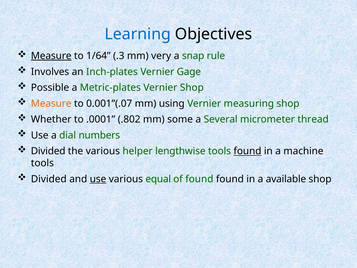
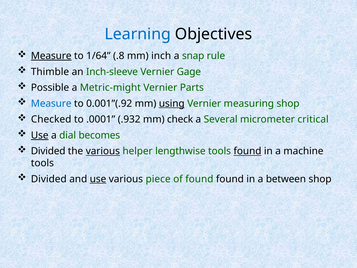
.3: .3 -> .8 (119, 56)
very: very -> inch (161, 56)
Involves: Involves -> Thimble (50, 72)
Inch-plates: Inch-plates -> Inch-sleeve (112, 72)
Metric-plates: Metric-plates -> Metric-might (110, 88)
Vernier Shop: Shop -> Parts (192, 88)
Measure colour: orange -> blue (51, 103)
0.001”(.07: 0.001”(.07 -> 0.001”(.92 (109, 103)
using underline: none -> present (172, 103)
Whether: Whether -> Checked (51, 119)
.802: .802 -> .932 (129, 119)
some: some -> check (180, 119)
thread: thread -> critical (313, 119)
Use underline: none -> present (40, 135)
numbers: numbers -> becomes (99, 135)
various underline: none -> present (103, 151)
equal: equal -> piece (158, 179)
available: available -> between (286, 179)
